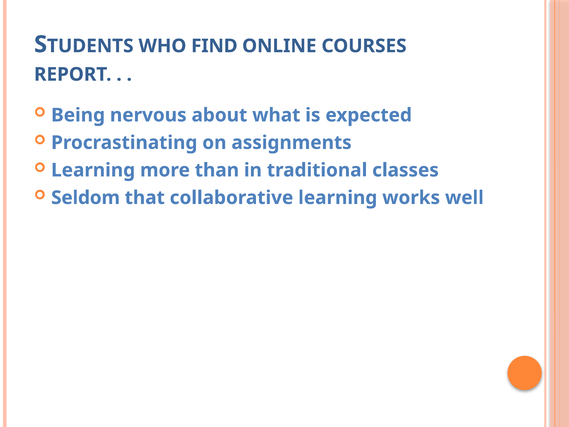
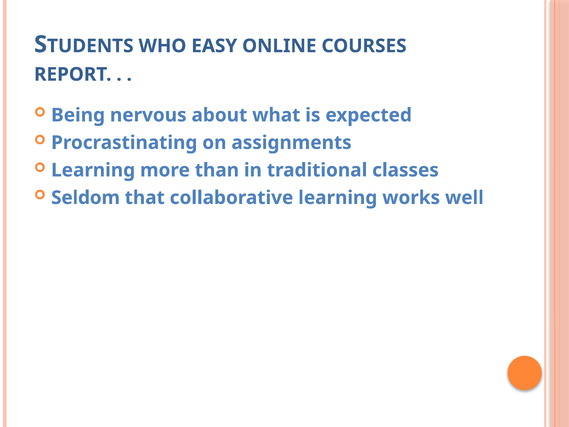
FIND: FIND -> EASY (214, 46)
